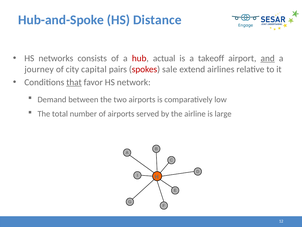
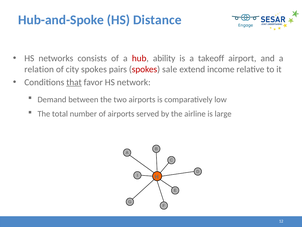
actual: actual -> ability (164, 58)
and underline: present -> none (268, 58)
journey: journey -> relation (39, 69)
city capital: capital -> spokes (94, 69)
airlines: airlines -> income (221, 69)
